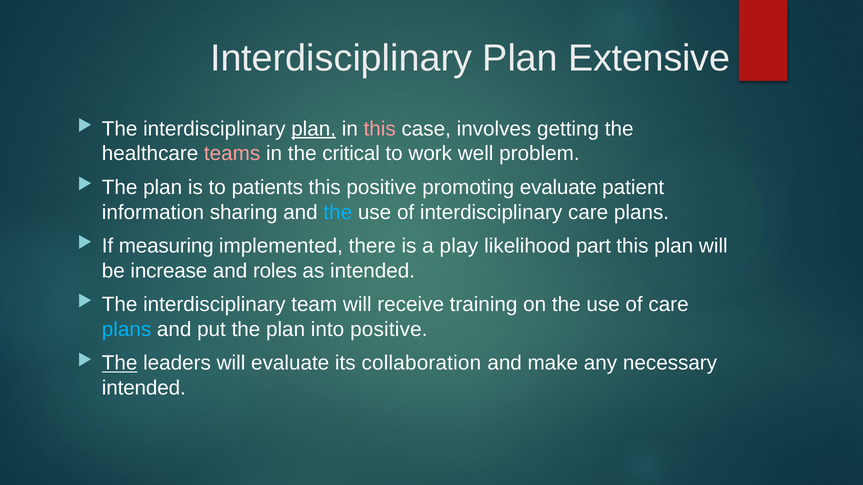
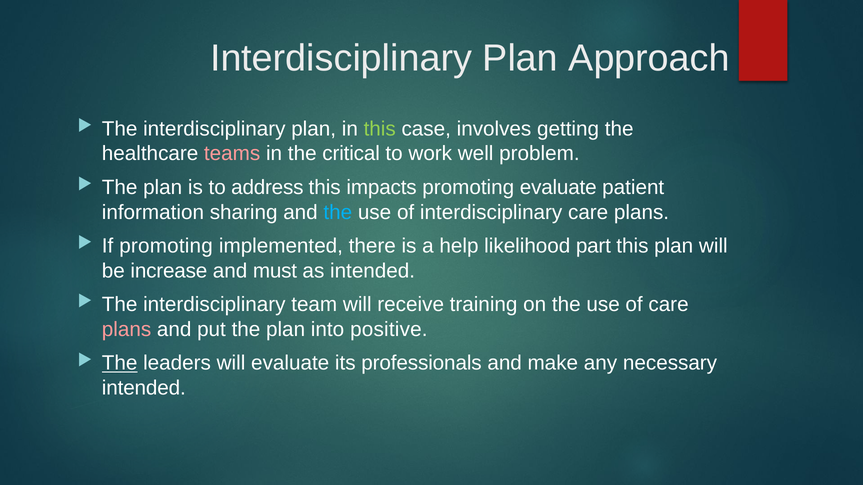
Extensive: Extensive -> Approach (649, 59)
plan underline: present -> none (314, 129)
this colour: pink -> light green (380, 129)
patients: patients -> address (267, 188)
this positive: positive -> impacts (382, 188)
If measuring: measuring -> promoting (166, 246)
play: play -> help (459, 246)
roles: roles -> must (275, 271)
plans colour: light blue -> pink (127, 330)
collaboration: collaboration -> professionals (422, 363)
